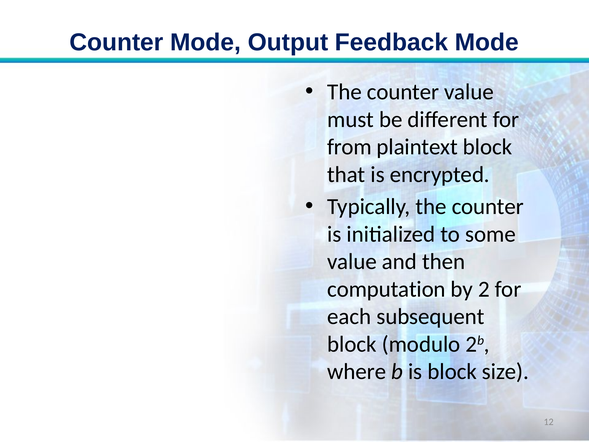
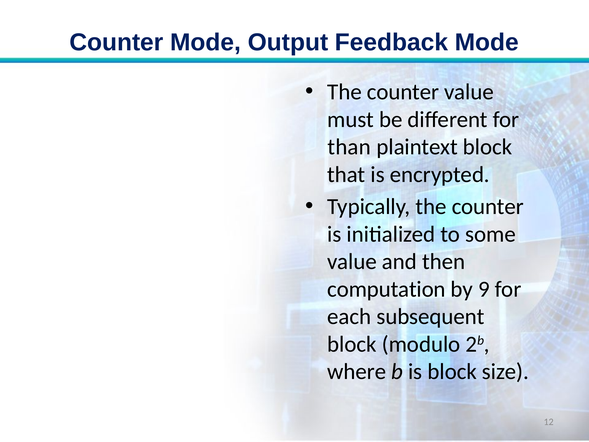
from: from -> than (349, 147)
2: 2 -> 9 (484, 289)
